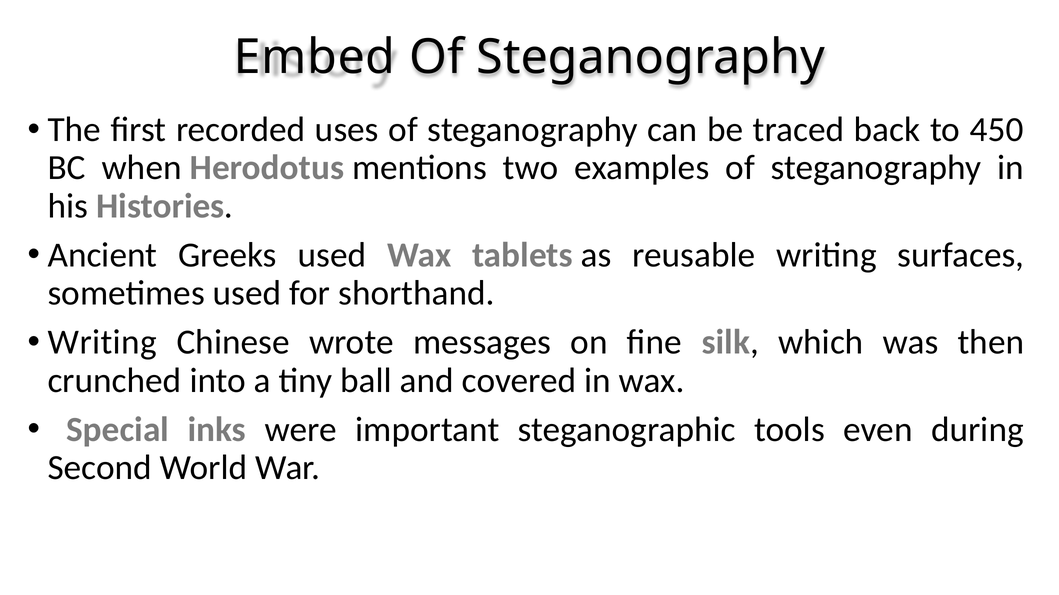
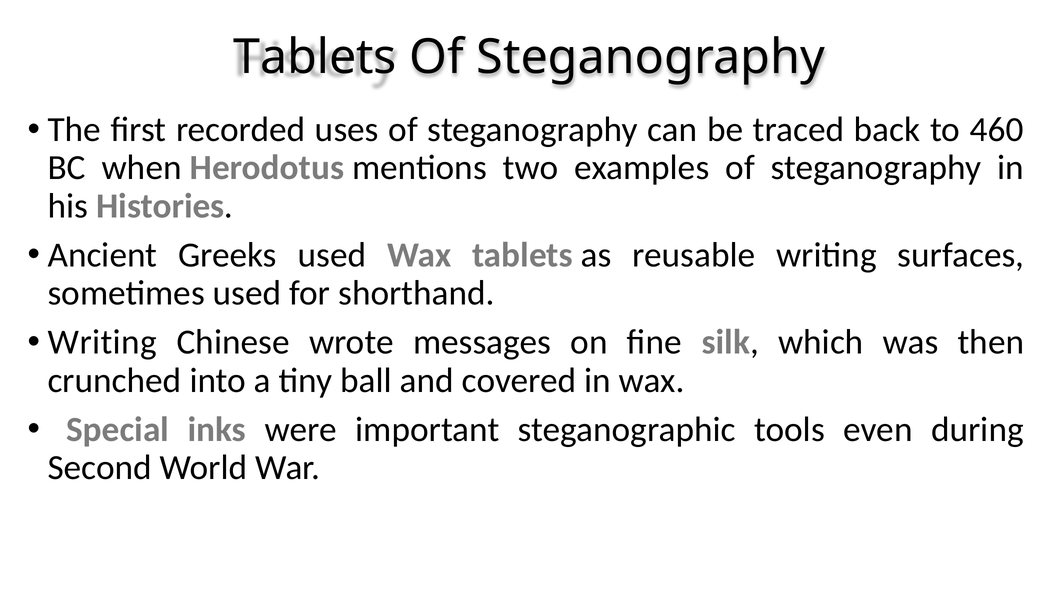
Embed: Embed -> Tablets (315, 57)
450: 450 -> 460 (997, 130)
